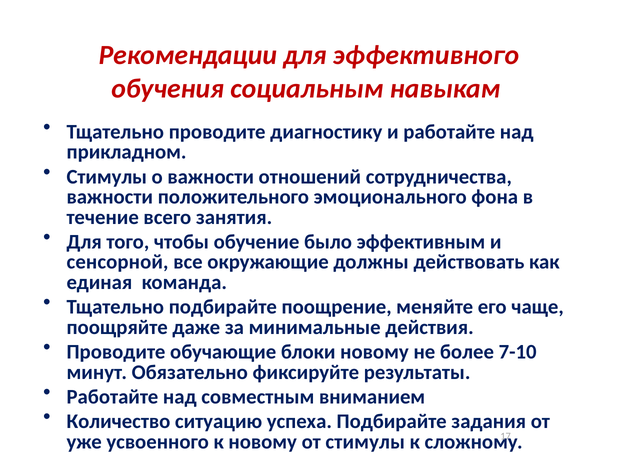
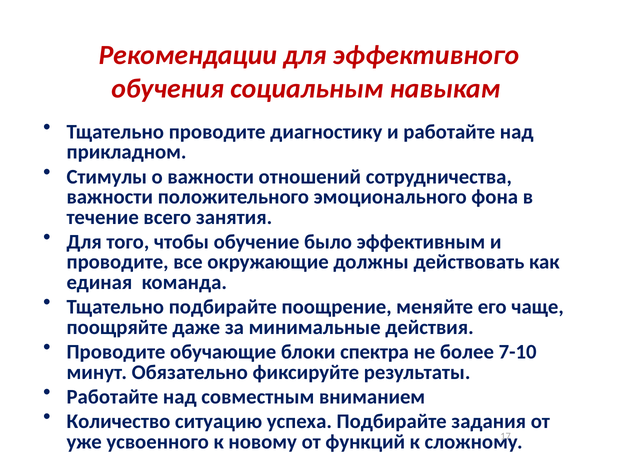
сенсорной: сенсорной -> проводите (118, 262)
блоки новому: новому -> спектра (375, 352)
от стимулы: стимулы -> функций (365, 442)
